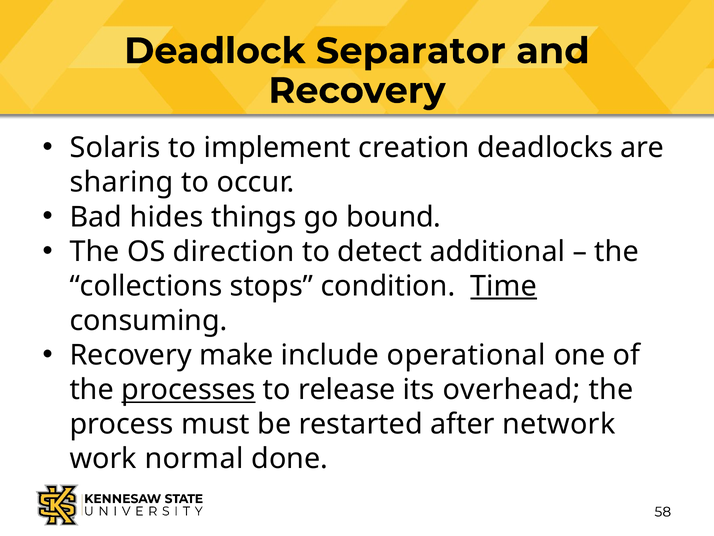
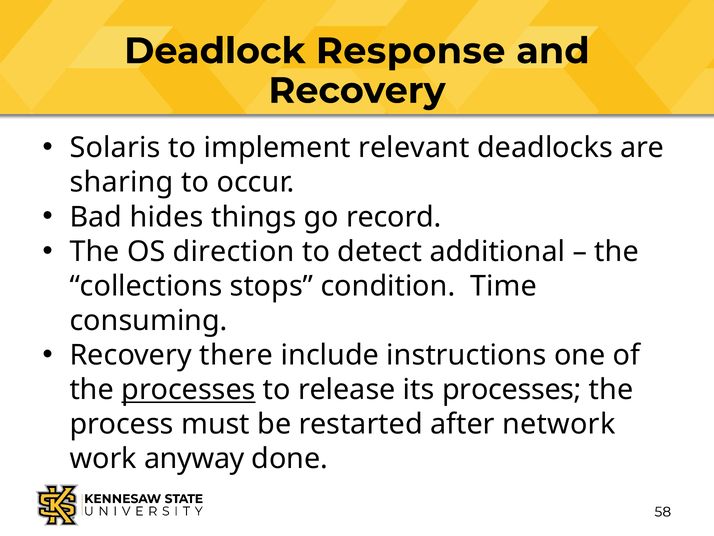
Separator: Separator -> Response (411, 51)
creation: creation -> relevant (414, 148)
bound: bound -> record (394, 217)
Time underline: present -> none (504, 286)
make: make -> there (236, 355)
operational: operational -> instructions (466, 355)
its overhead: overhead -> processes (512, 389)
normal: normal -> anyway (194, 458)
